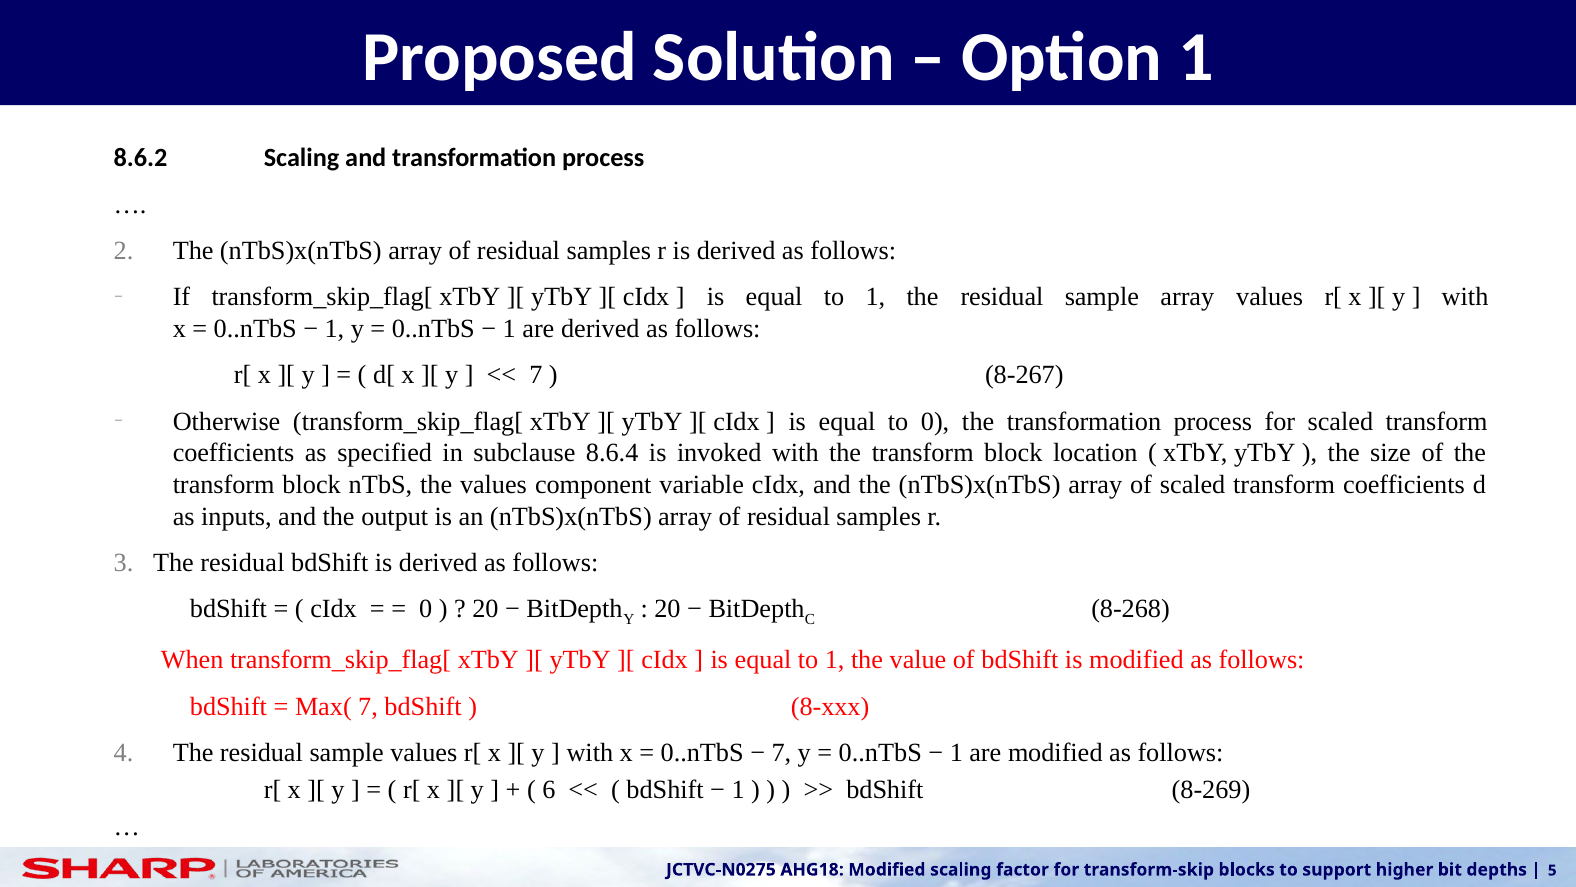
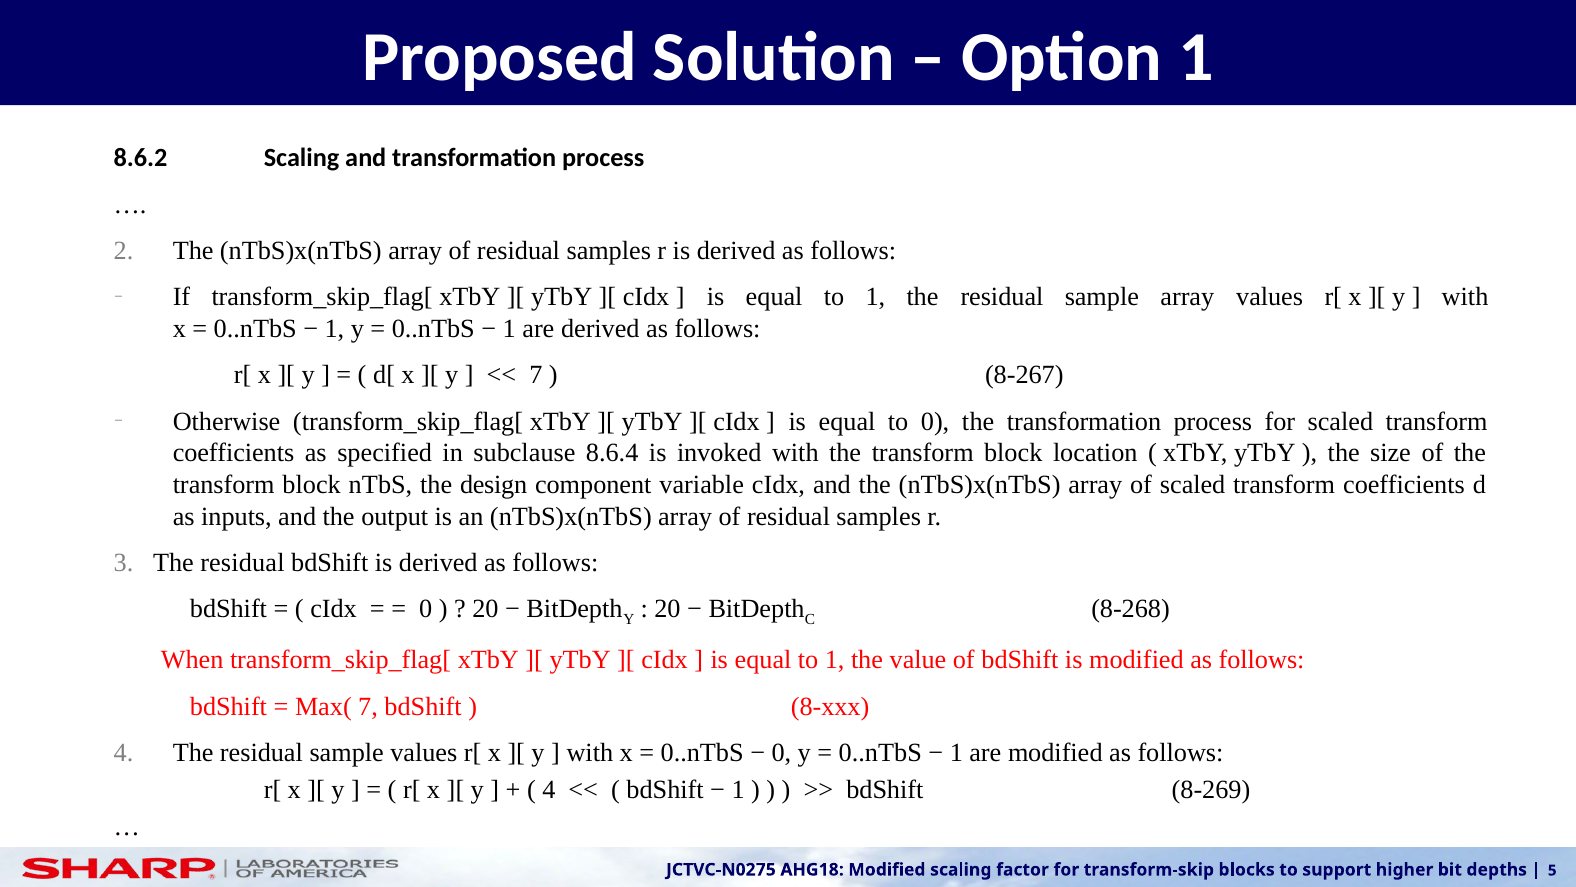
the values: values -> design (494, 485)
7: 7 -> 0 (781, 752)
6: 6 -> 4 (549, 789)
